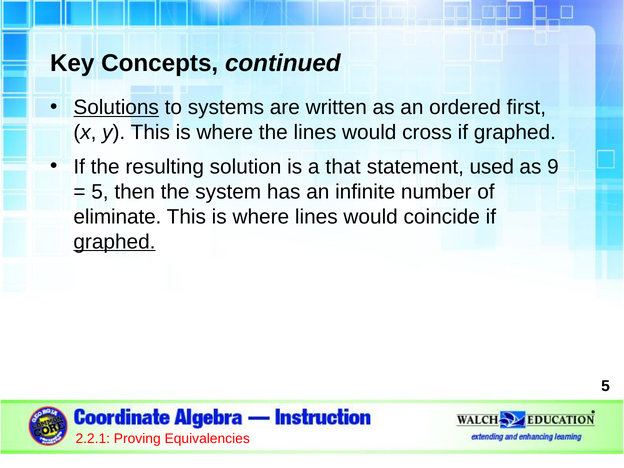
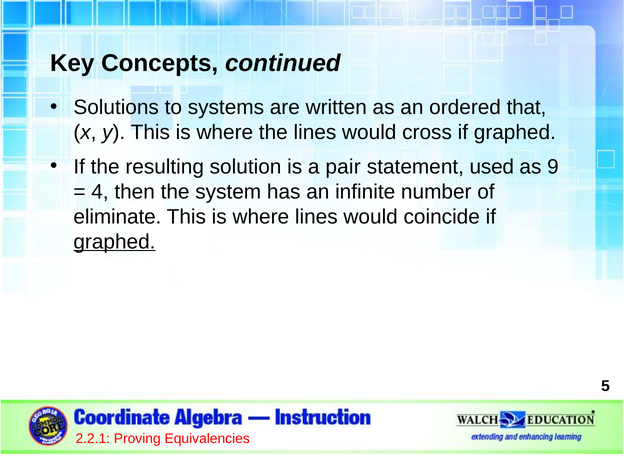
Solutions underline: present -> none (116, 107)
first: first -> that (526, 107)
that: that -> pair (343, 167)
5: 5 -> 4 (100, 192)
